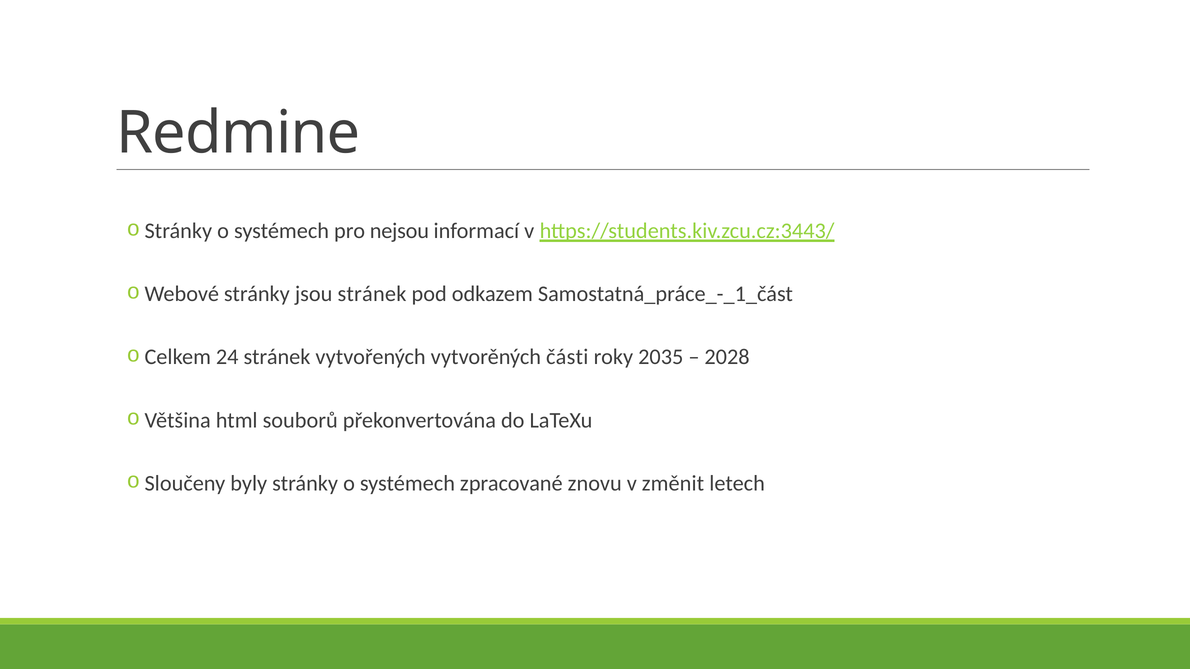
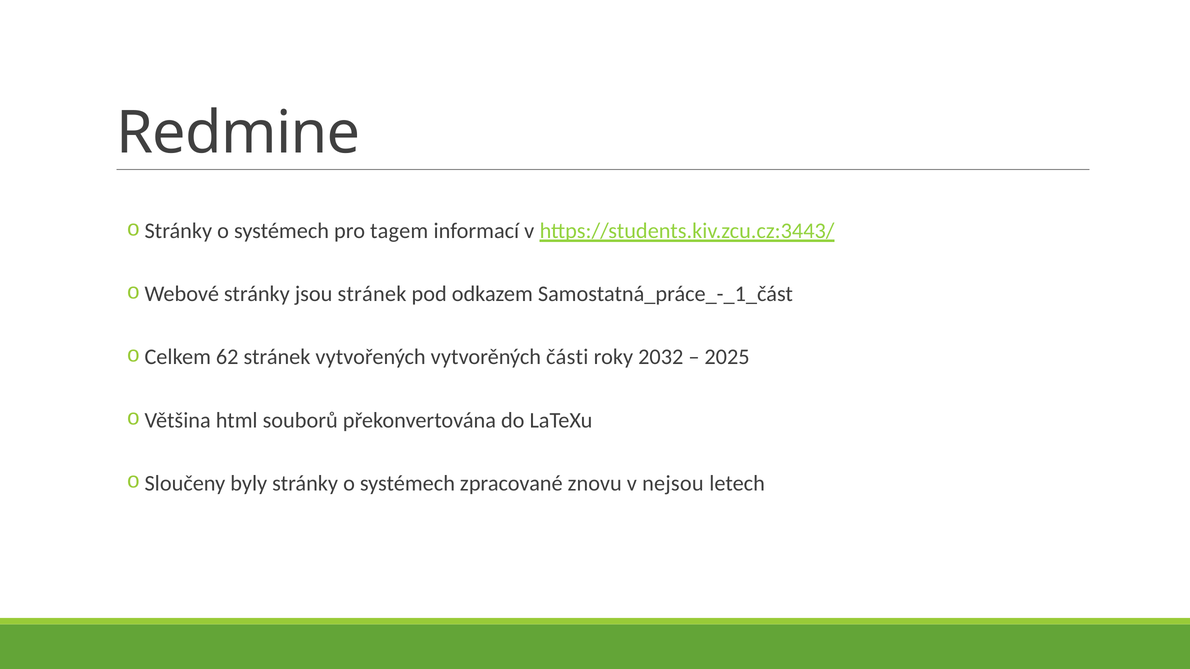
nejsou: nejsou -> tagem (399, 231)
24: 24 -> 62 (227, 357)
2035: 2035 -> 2032 (661, 357)
2028: 2028 -> 2025 (727, 357)
změnit: změnit -> nejsou (673, 483)
